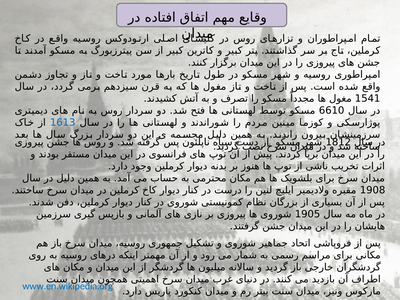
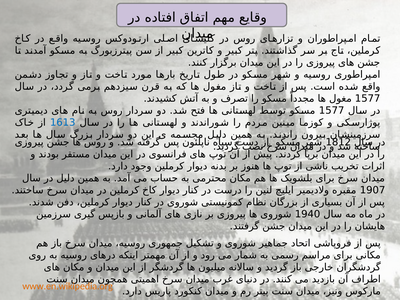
1541: 1541 -> 1577 (368, 98)
6610: 6610 -> 1577 (332, 110)
1908: 1908 -> 1907 (373, 190)
1905: 1905 -> 1940 (308, 214)
www.en.wikipedia.org colour: blue -> orange (68, 286)
